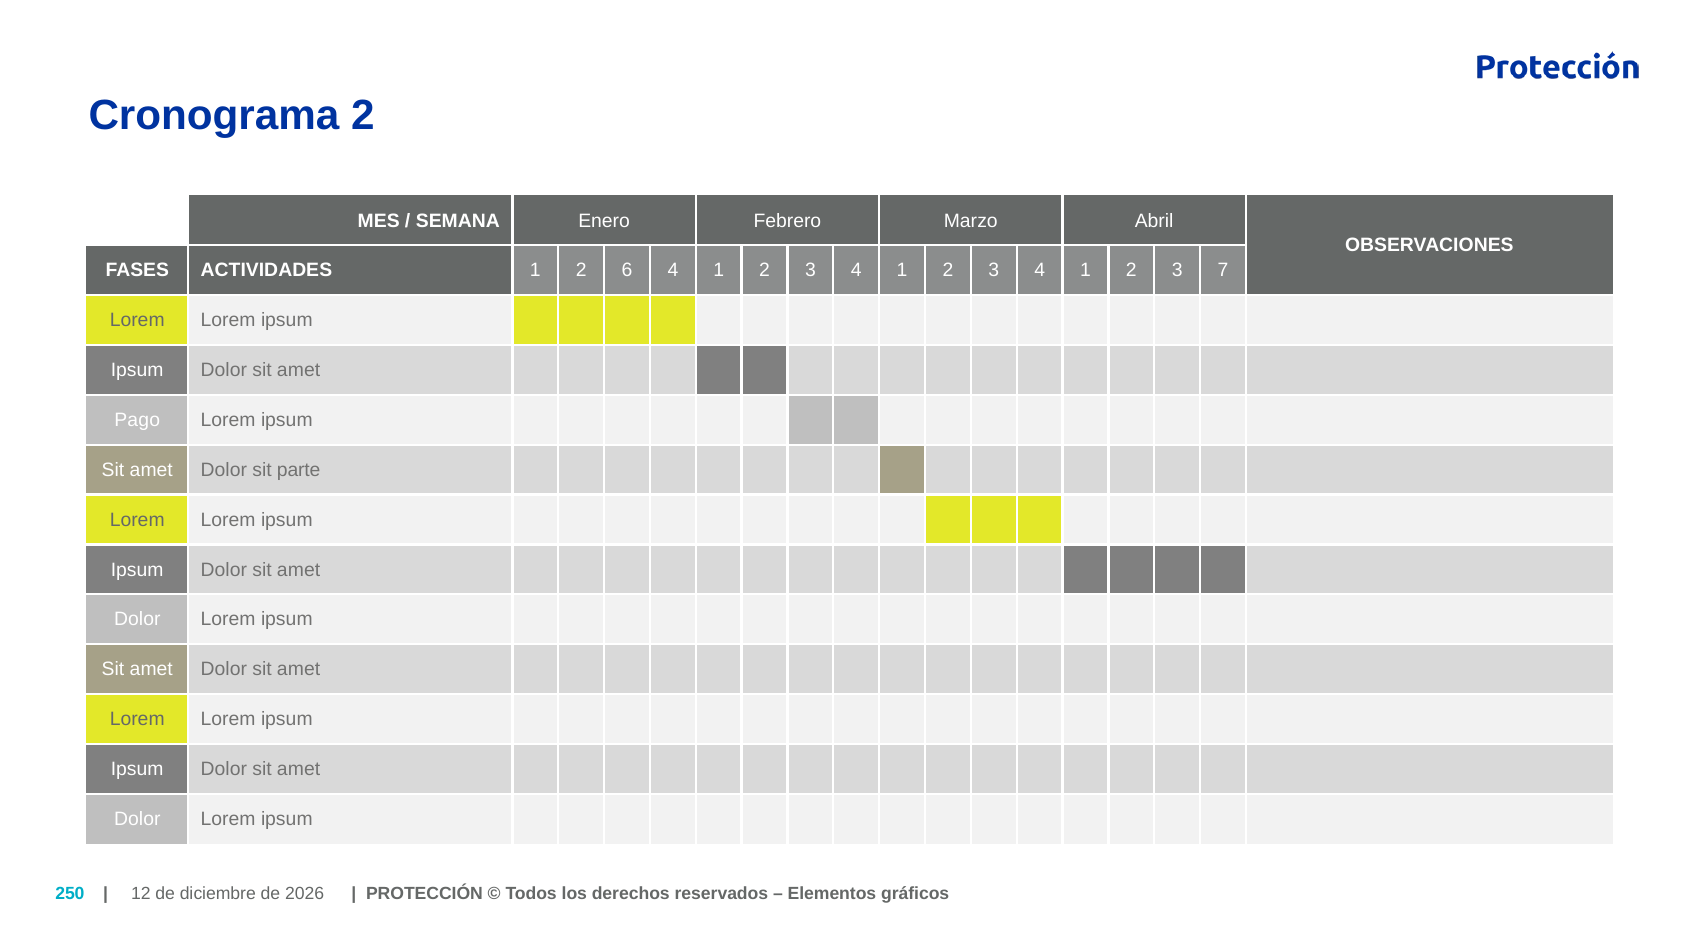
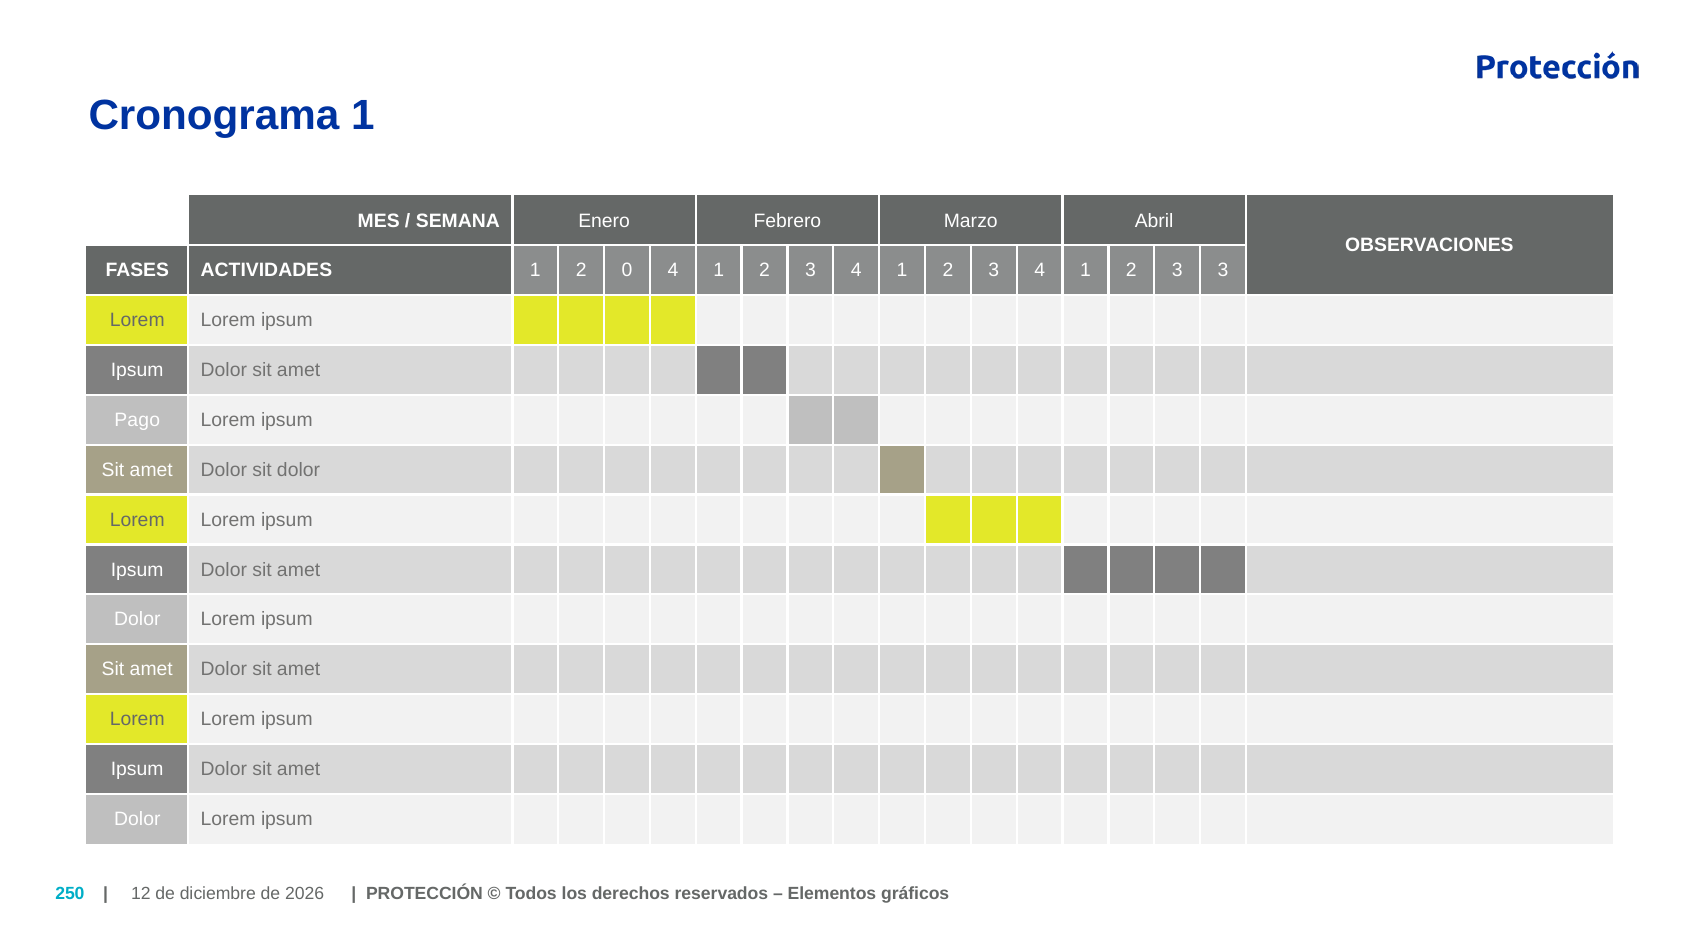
Cronograma 2: 2 -> 1 (363, 116)
6: 6 -> 0 (627, 271)
3 7: 7 -> 3 (1223, 271)
sit parte: parte -> dolor (299, 470)
